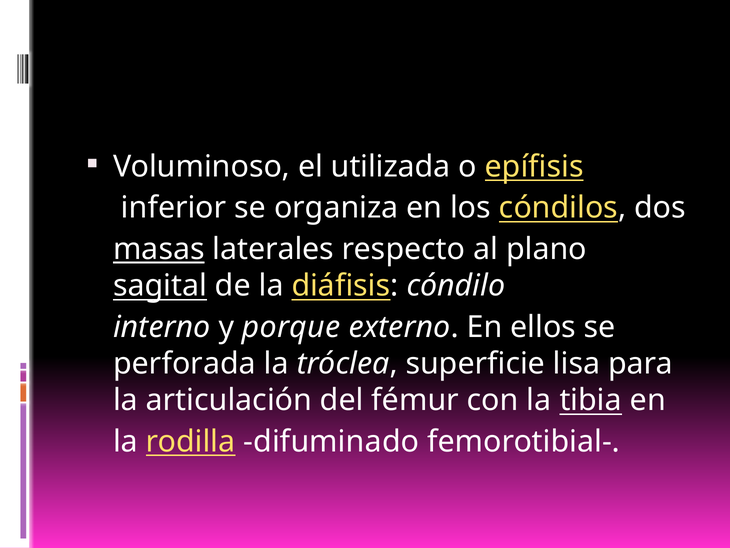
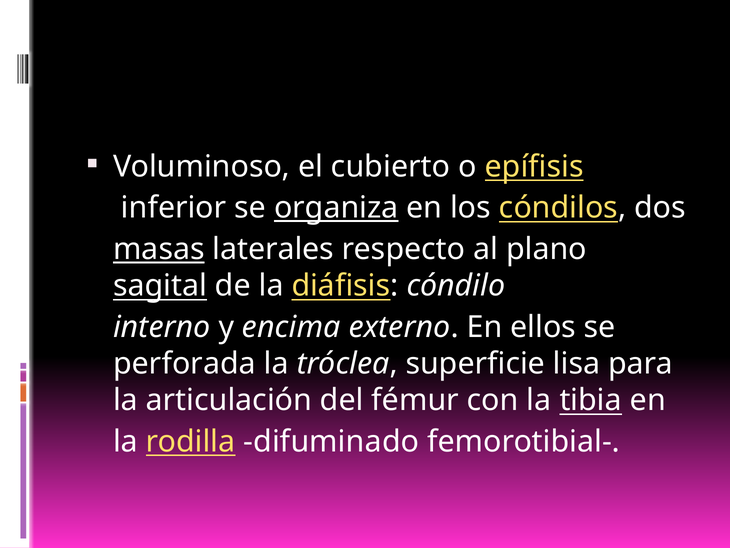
utilizada: utilizada -> cubierto (391, 166)
organiza underline: none -> present (336, 208)
porque: porque -> encima (291, 327)
